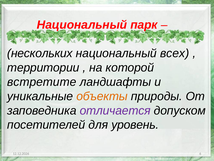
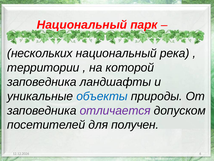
всех: всех -> река (175, 53)
встретите: встретите -> заповедника (42, 82)
объекты colour: orange -> blue (102, 96)
уровень: уровень -> получен (135, 125)
